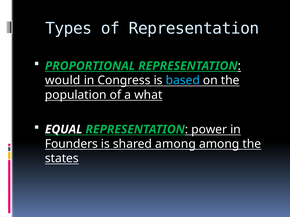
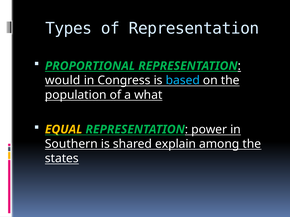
EQUAL colour: white -> yellow (64, 130)
Founders: Founders -> Southern (71, 144)
shared among: among -> explain (176, 144)
